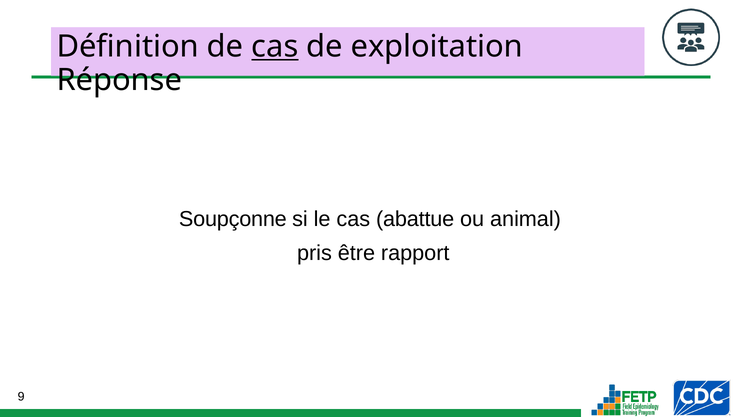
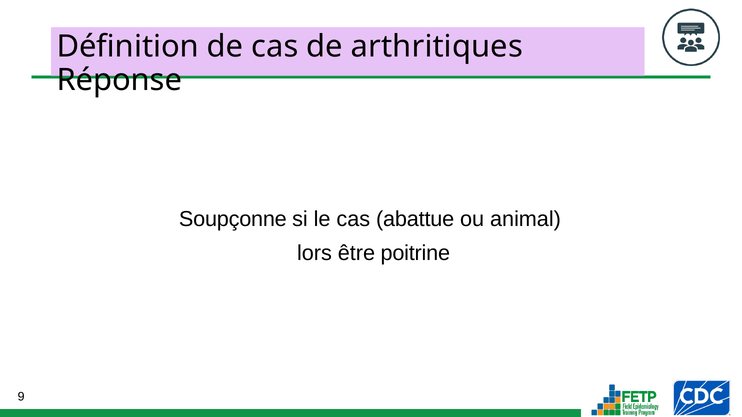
cas underline: present -> none (275, 47)
exploitation: exploitation -> arthritiques (437, 47)
pris: pris -> lors (314, 253)
rapport: rapport -> poitrine (415, 253)
